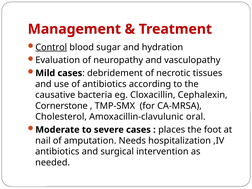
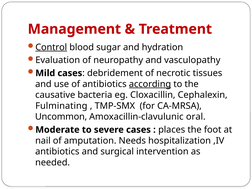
according underline: none -> present (150, 84)
Cornerstone: Cornerstone -> Fulminating (61, 106)
Cholesterol: Cholesterol -> Uncommon (61, 117)
